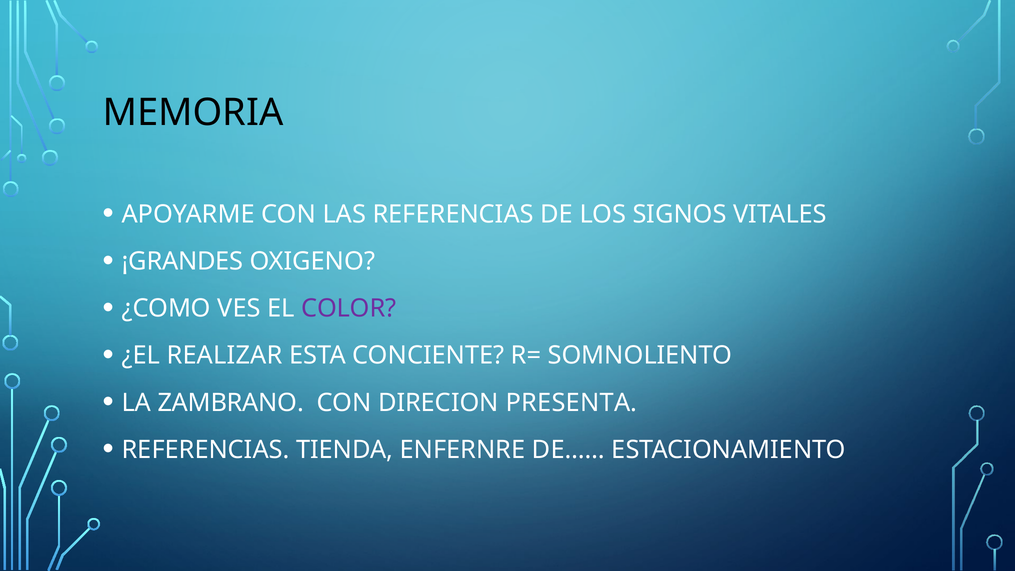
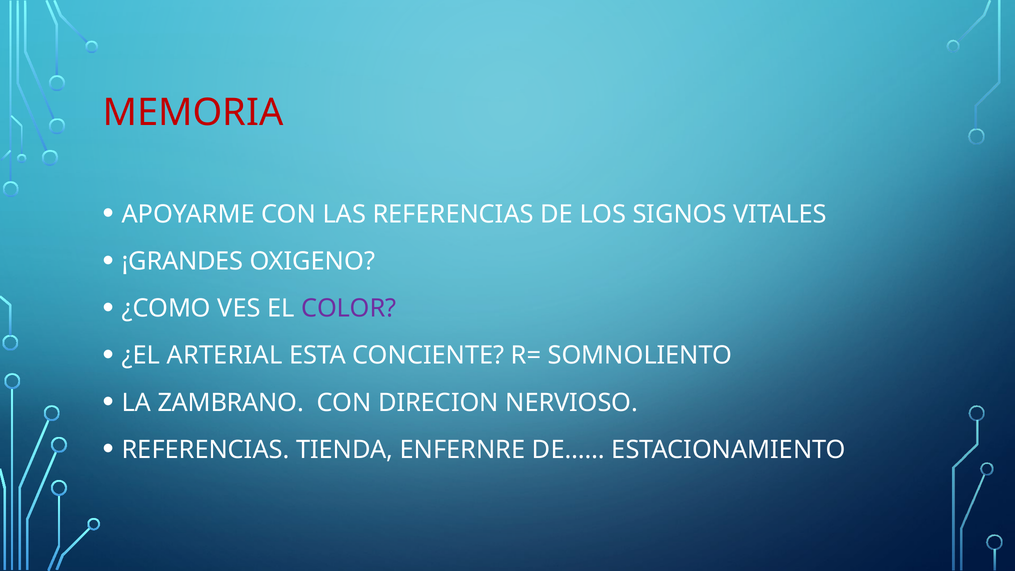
MEMORIA colour: black -> red (193, 113)
REALIZAR: REALIZAR -> ARTERIAL (224, 356)
PRESENTA: PRESENTA -> NERVIOSO (572, 403)
